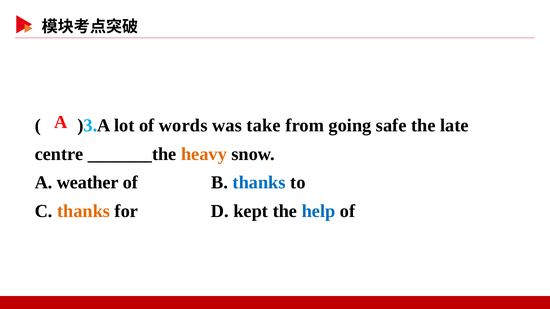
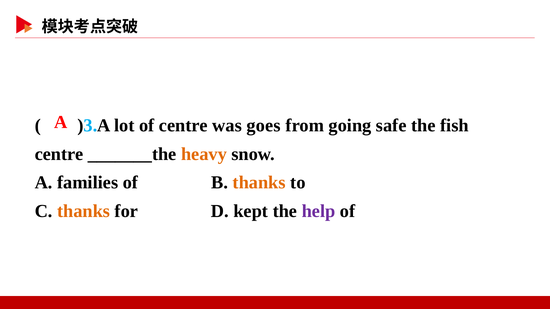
of words: words -> centre (183, 126)
take: take -> goes (264, 126)
late: late -> fish (454, 126)
weather: weather -> families (88, 183)
thanks colour: blue -> orange (259, 183)
help colour: blue -> purple (319, 211)
